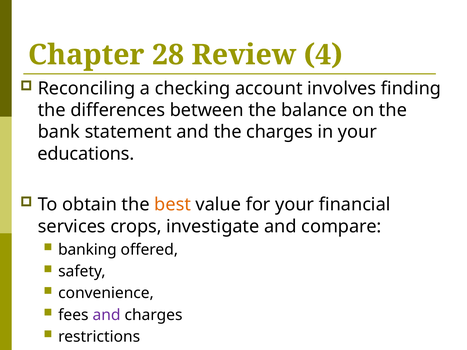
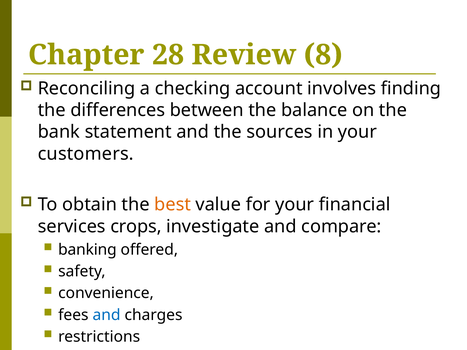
4: 4 -> 8 (323, 55)
the charges: charges -> sources (280, 132)
educations: educations -> customers (86, 154)
and colour: purple -> blue (107, 315)
